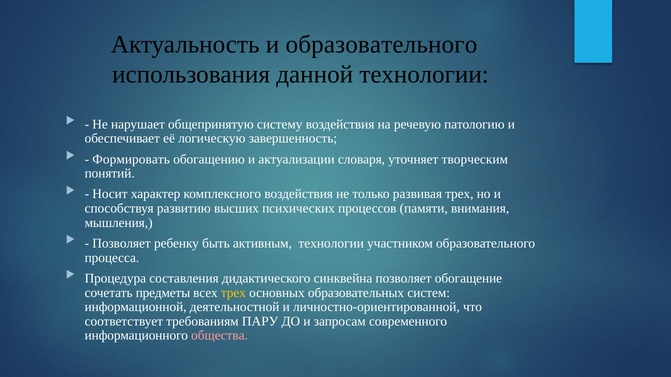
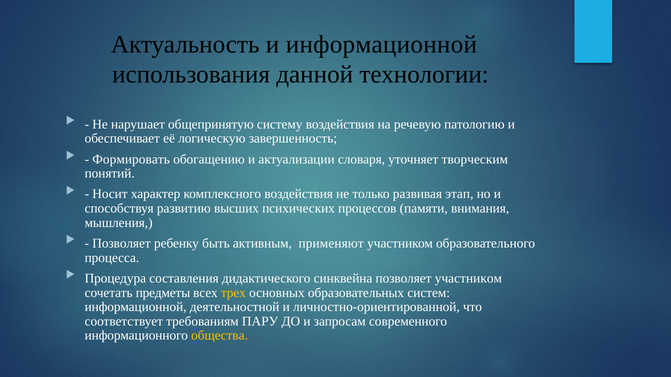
и образовательного: образовательного -> информационной (381, 44)
развивая трех: трех -> этап (459, 194)
активным технологии: технологии -> применяют (331, 244)
позволяет обогащение: обогащение -> участником (468, 279)
общества colour: pink -> yellow (220, 336)
